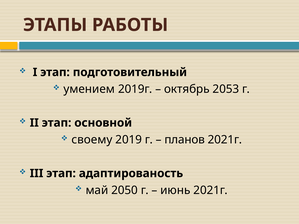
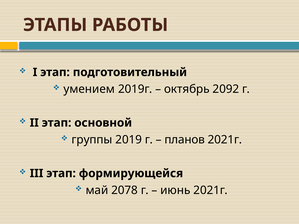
2053: 2053 -> 2092 (226, 89)
своему: своему -> группы (92, 140)
адаптированость: адаптированость -> формирующейся (131, 174)
2050: 2050 -> 2078 (125, 190)
